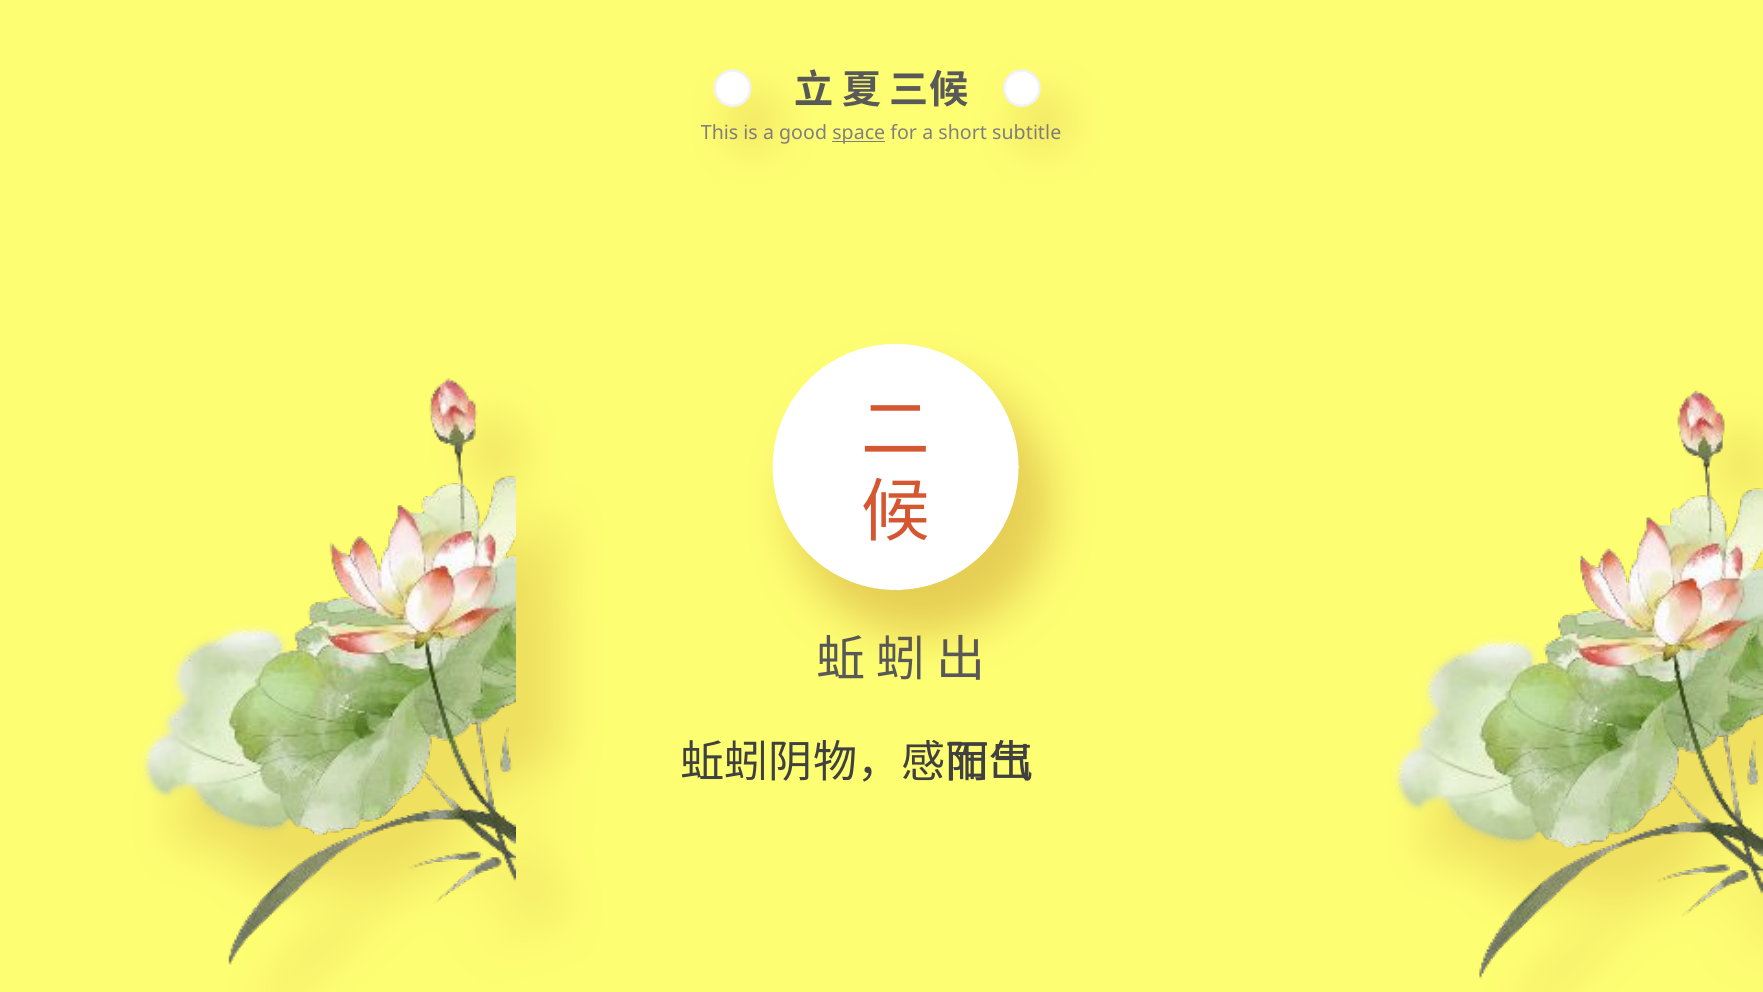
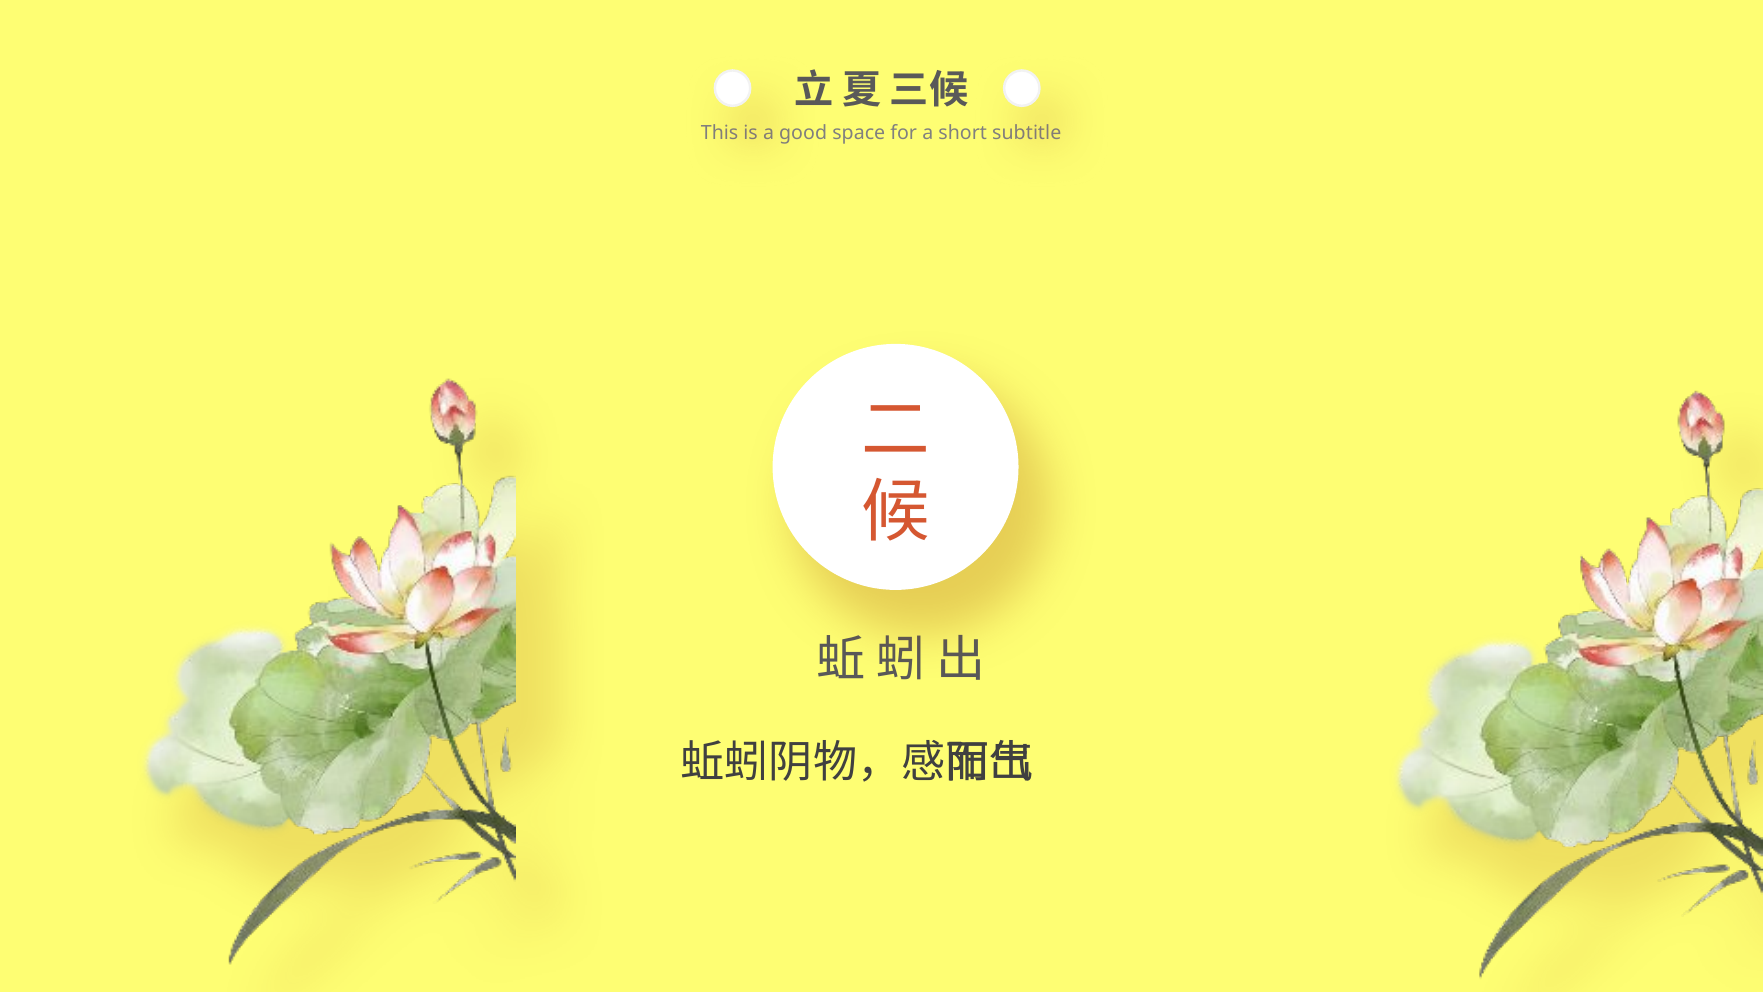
space underline: present -> none (859, 133)
